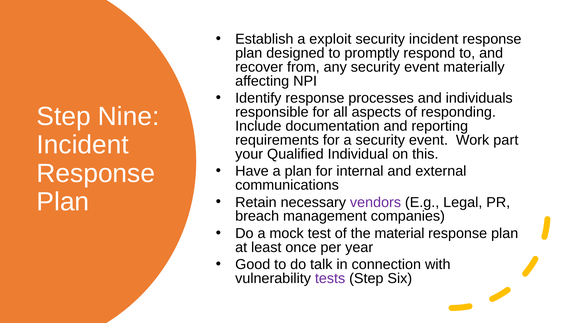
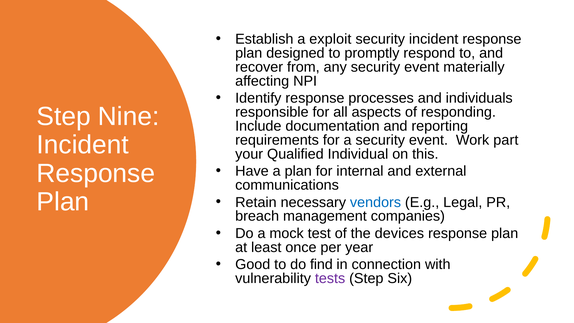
vendors colour: purple -> blue (375, 202)
material: material -> devices (399, 233)
talk: talk -> find (321, 264)
